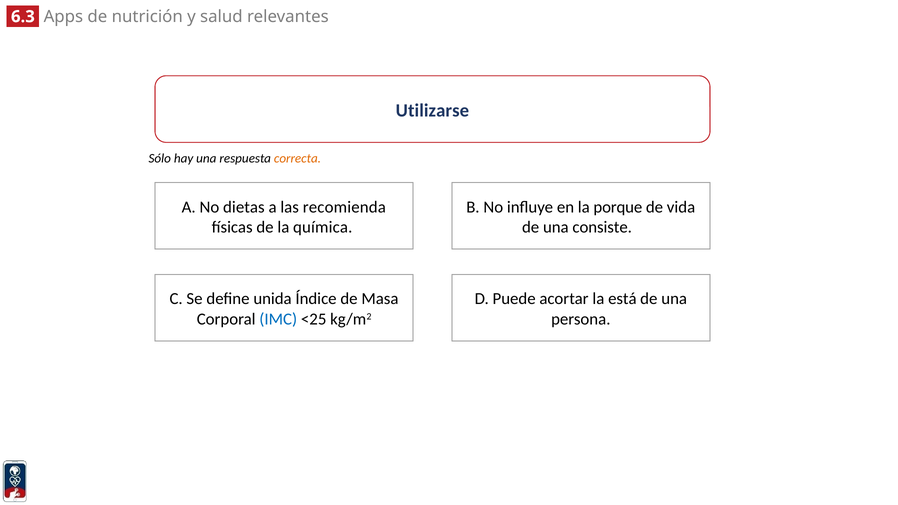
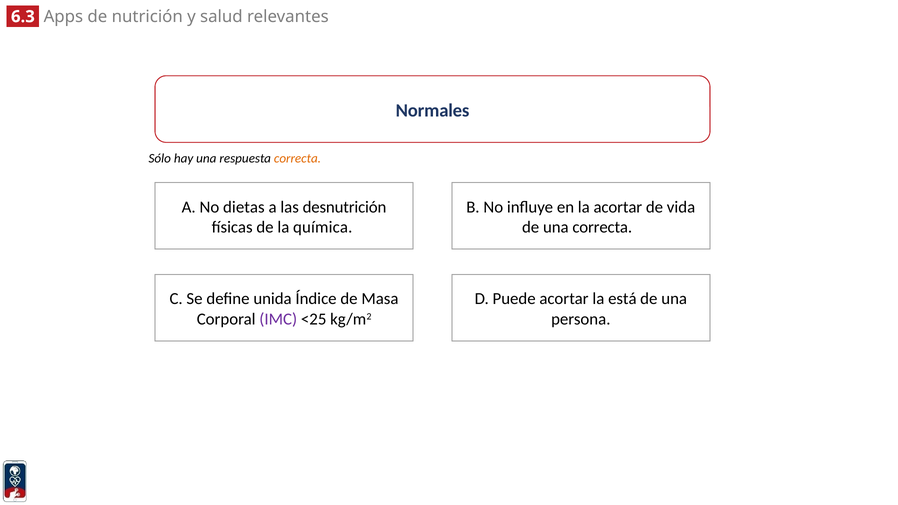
Utilizarse: Utilizarse -> Normales (433, 110)
recomienda: recomienda -> desnutrición (345, 207)
la porque: porque -> acortar (618, 207)
una consiste: consiste -> correcta (602, 227)
IMC colour: blue -> purple (278, 319)
